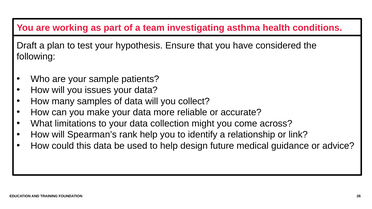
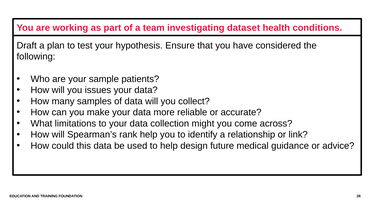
asthma: asthma -> dataset (244, 28)
